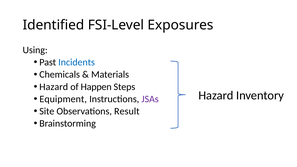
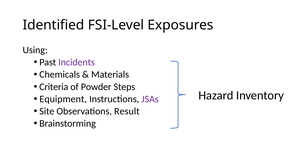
Incidents colour: blue -> purple (77, 62)
Hazard: Hazard -> Criteria (54, 87)
Happen: Happen -> Powder (96, 87)
